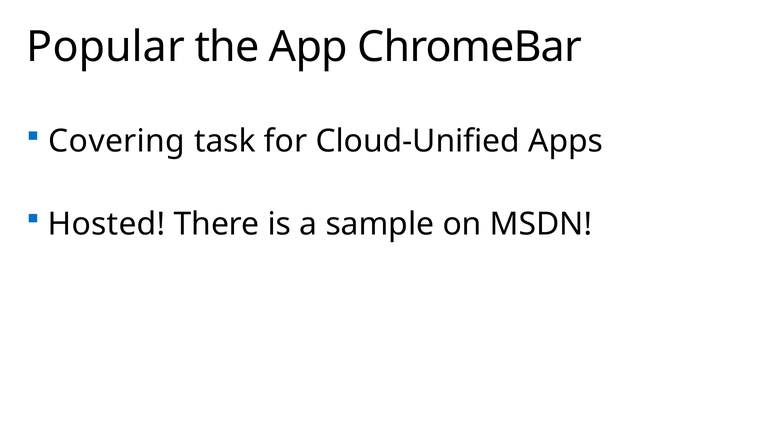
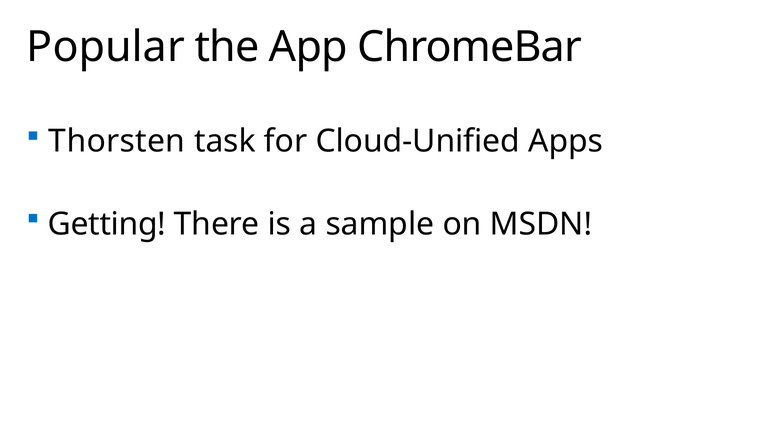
Covering: Covering -> Thorsten (117, 142)
Hosted: Hosted -> Getting (107, 224)
